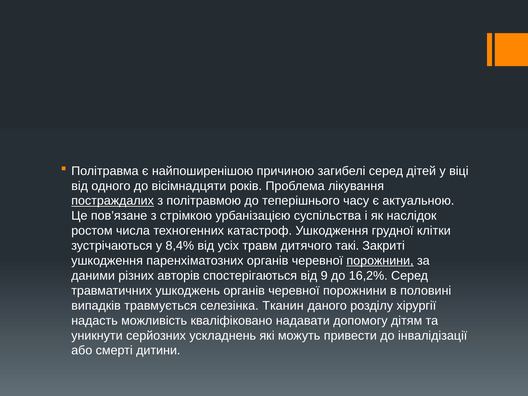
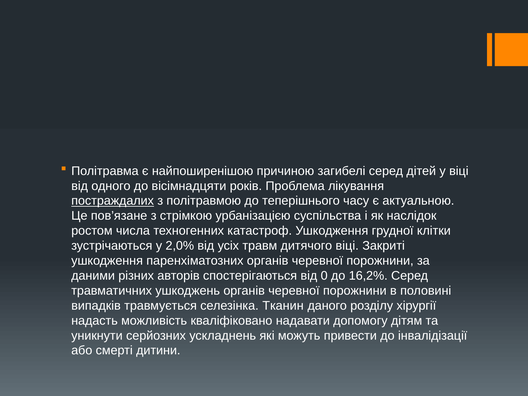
8,4%: 8,4% -> 2,0% (180, 246)
дитячого такі: такі -> віці (347, 246)
порожнини underline: present -> none (380, 261)
9: 9 -> 0 (324, 276)
